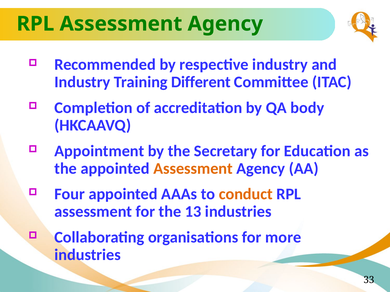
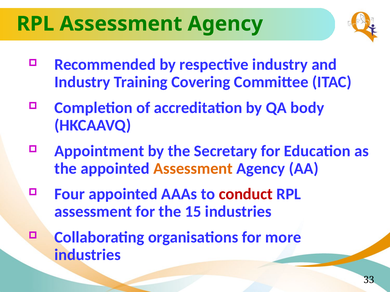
Different: Different -> Covering (201, 82)
conduct colour: orange -> red (246, 194)
13: 13 -> 15 (193, 212)
